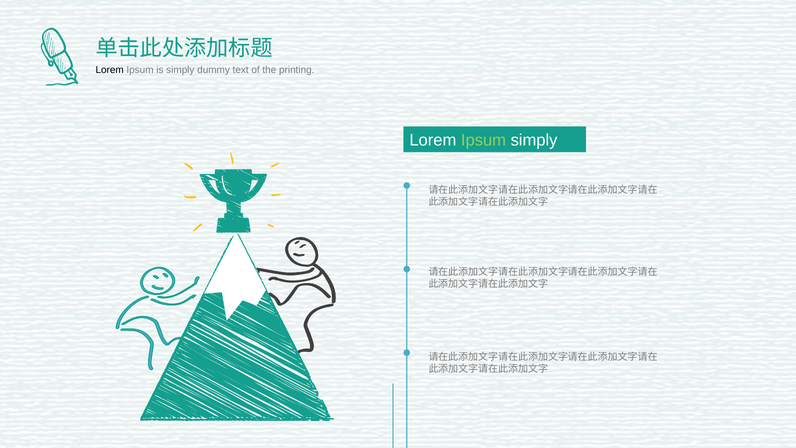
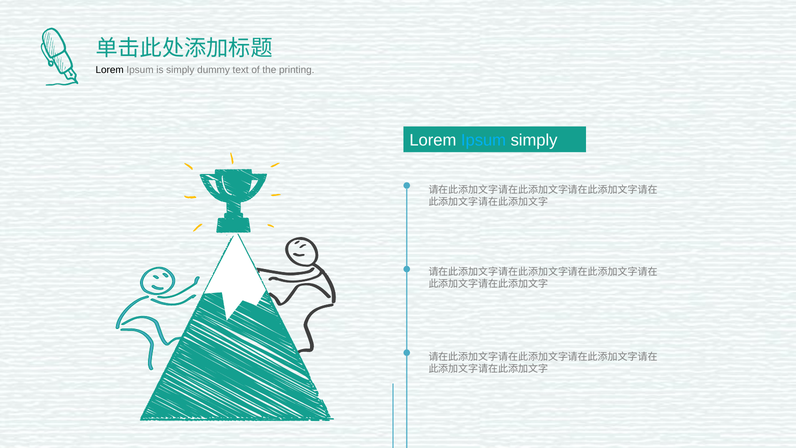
Ipsum colour: light green -> light blue (484, 140)
